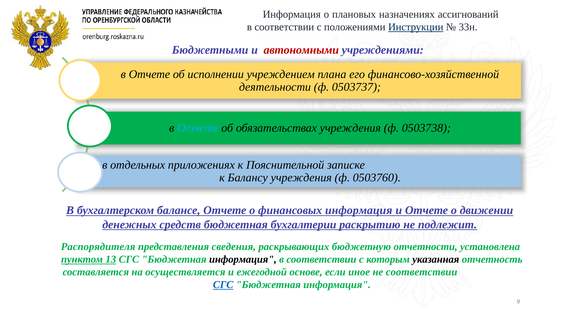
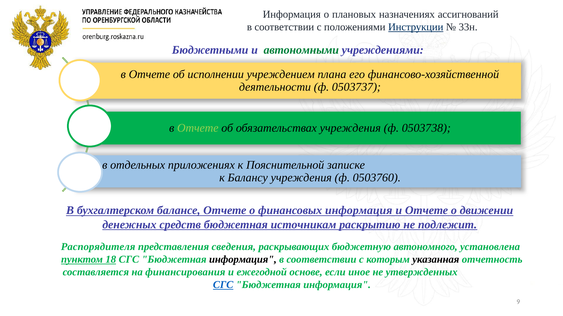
автономными colour: red -> green (301, 50)
Отчете colour: light blue -> light green (198, 128)
бухгалтерии: бухгалтерии -> источникам (304, 225)
отчетности: отчетности -> автономного (426, 247)
13: 13 -> 18 (111, 260)
осуществляется: осуществляется -> финансирования (185, 273)
не соответствии: соответствии -> утвержденных (422, 273)
